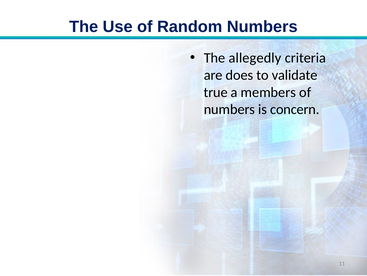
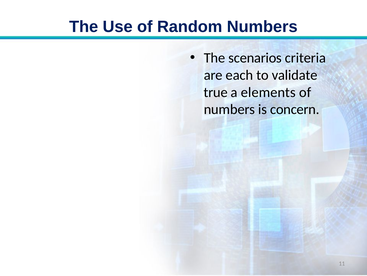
allegedly: allegedly -> scenarios (255, 58)
does: does -> each (239, 75)
members: members -> elements (268, 92)
